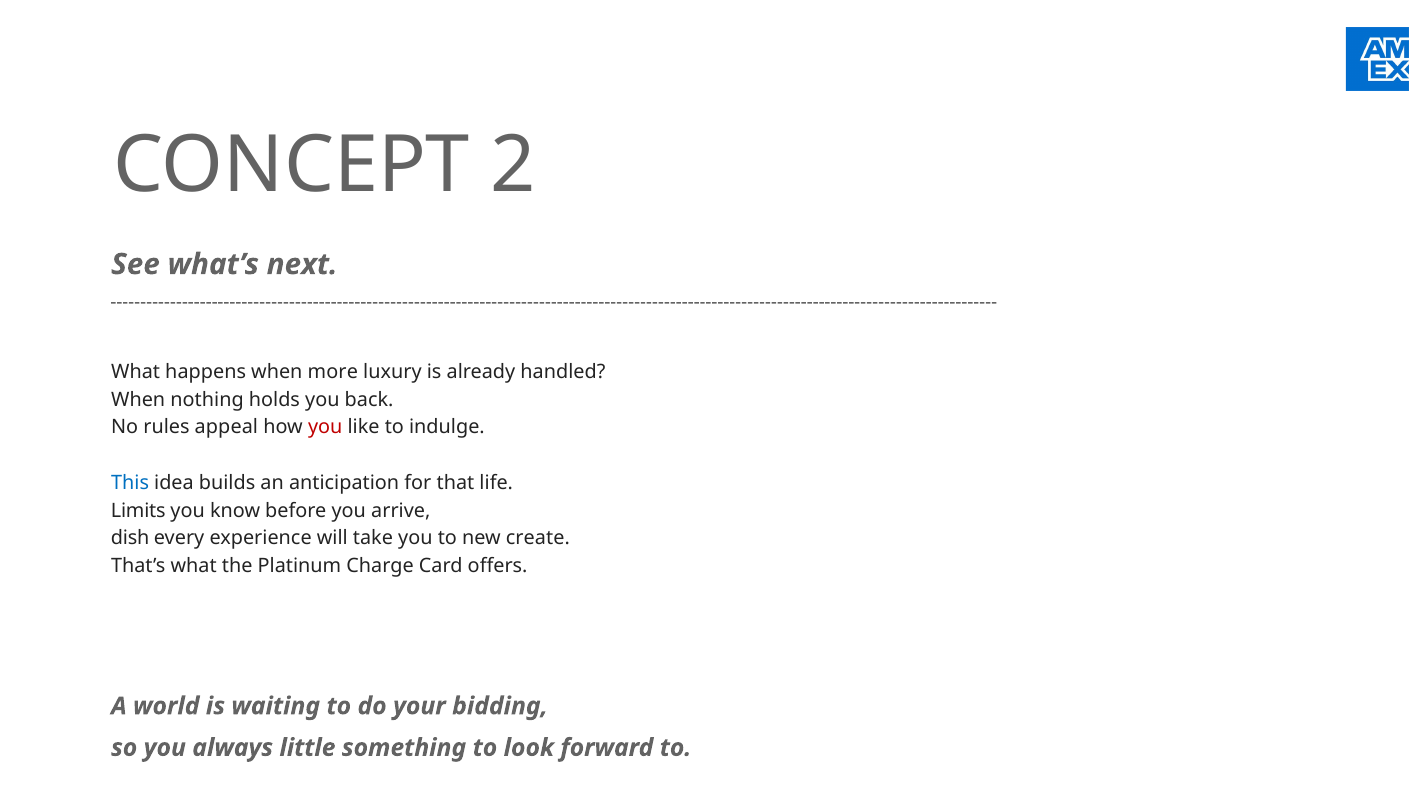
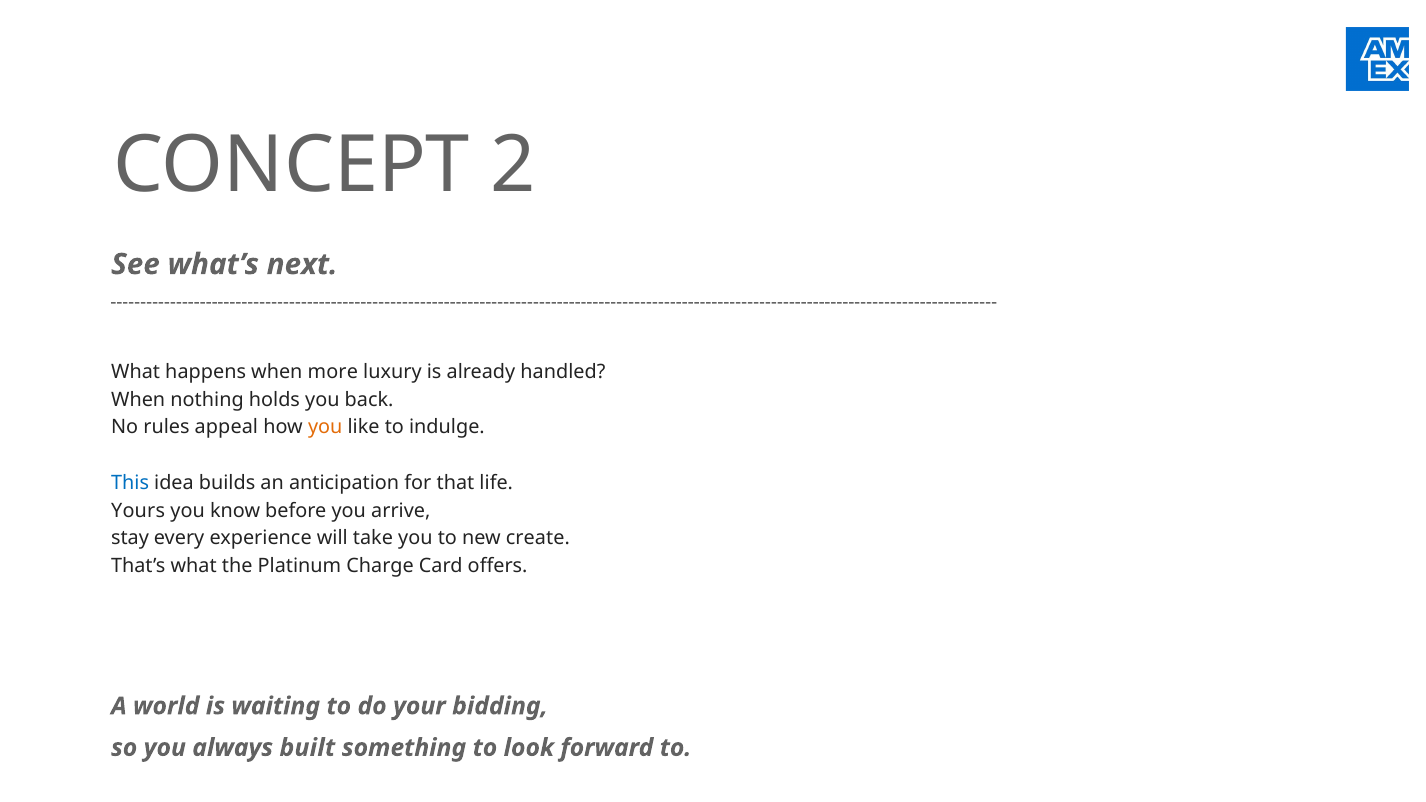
you colour: red -> orange (325, 427)
Limits: Limits -> Yours (138, 511)
dish: dish -> stay (130, 538)
little: little -> built (307, 748)
